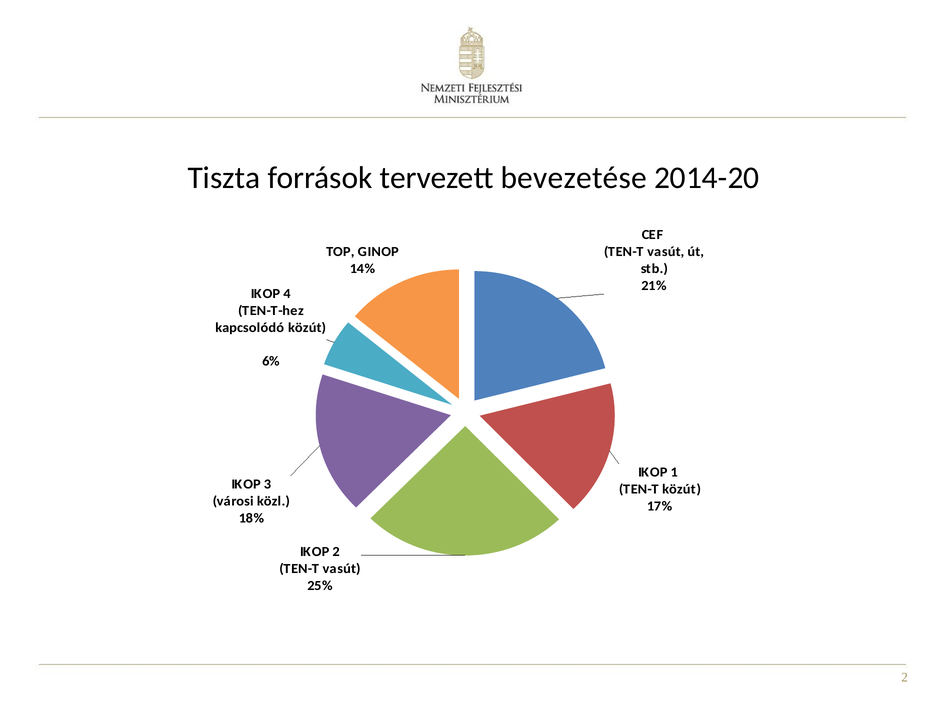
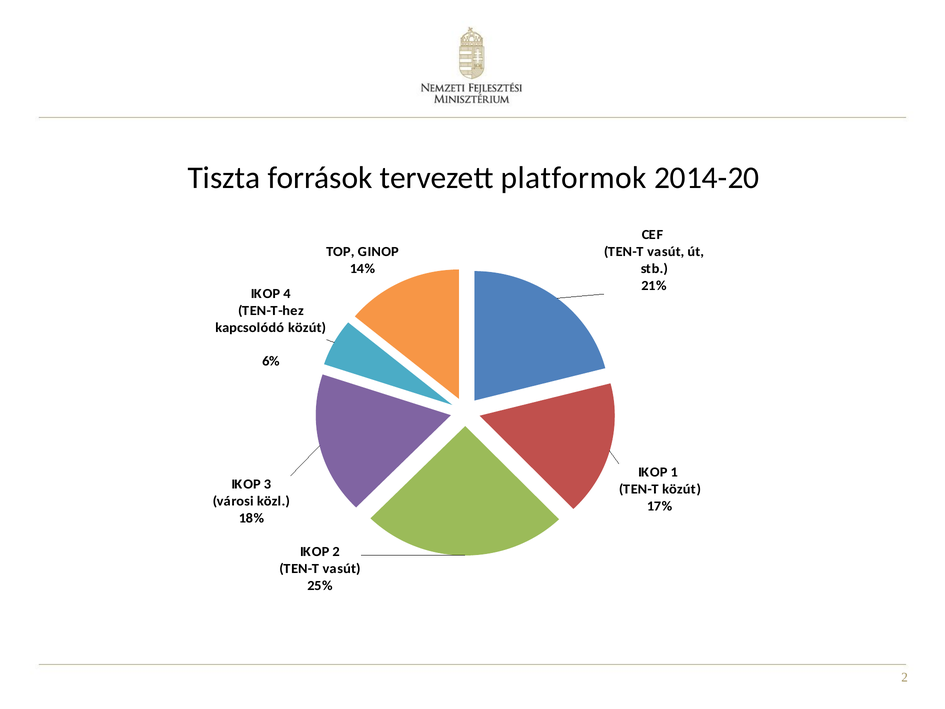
bevezetése: bevezetése -> platformok (574, 178)
